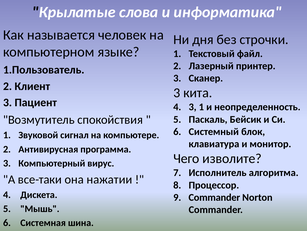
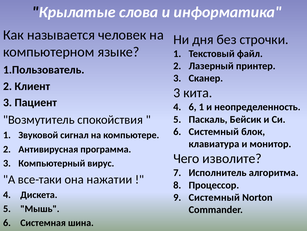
3: 3 -> 6 (193, 107)
Commander: Commander -> Системный (214, 197)
